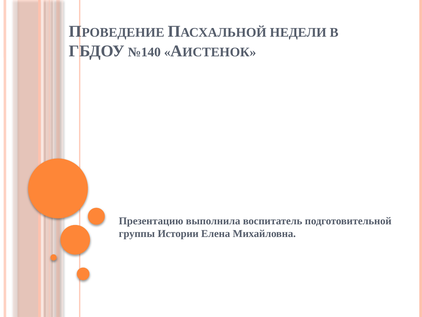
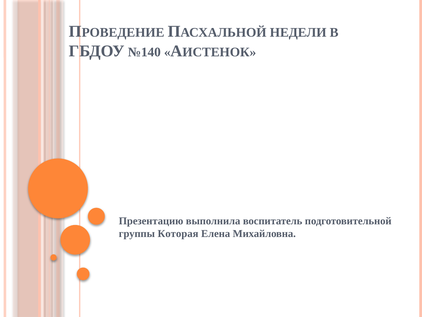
Истории: Истории -> Которая (178, 233)
